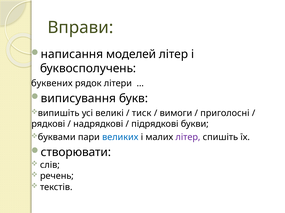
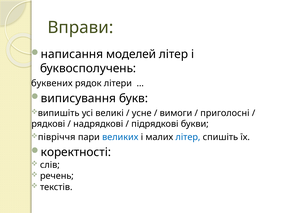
тиск: тиск -> усне (142, 113)
буквами: буквами -> півріччя (57, 138)
літер colour: purple -> blue (188, 138)
створювати: створювати -> коректності (76, 153)
